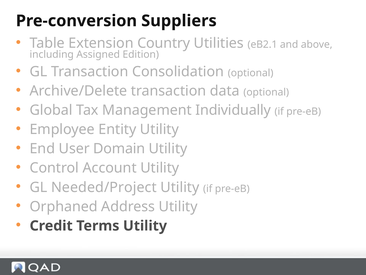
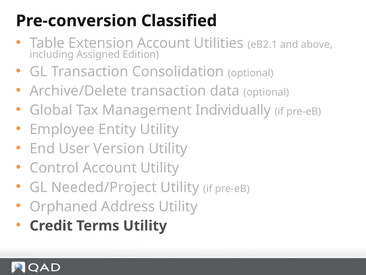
Suppliers: Suppliers -> Classified (179, 21)
Extension Country: Country -> Account (164, 43)
Domain: Domain -> Version (119, 148)
